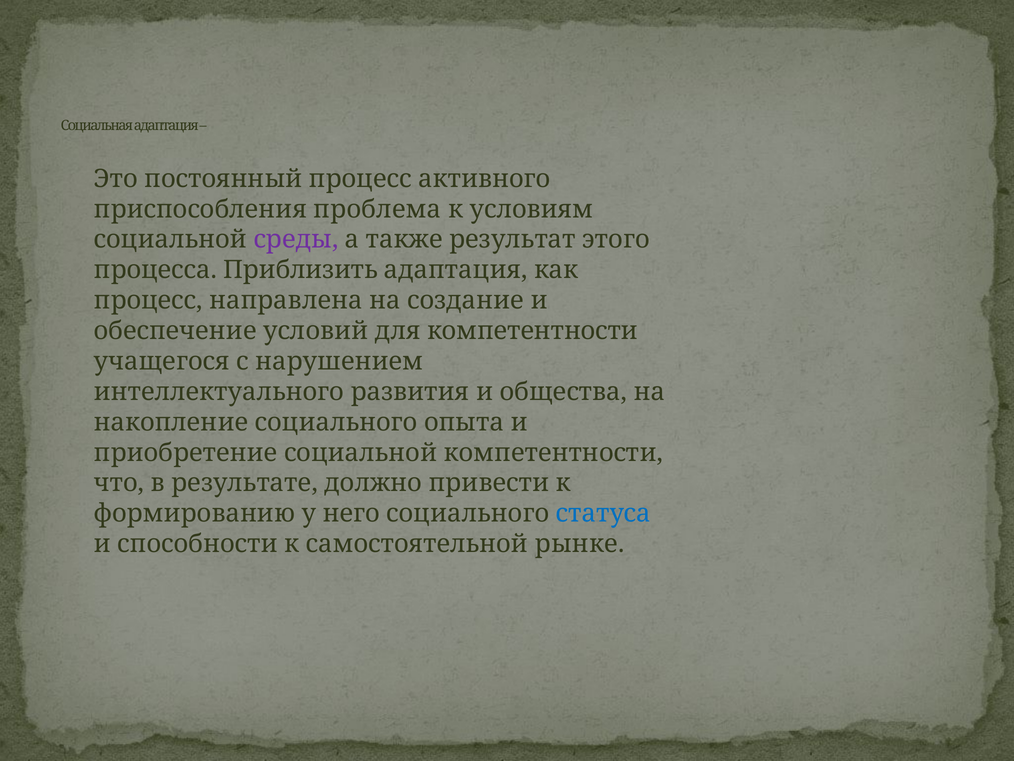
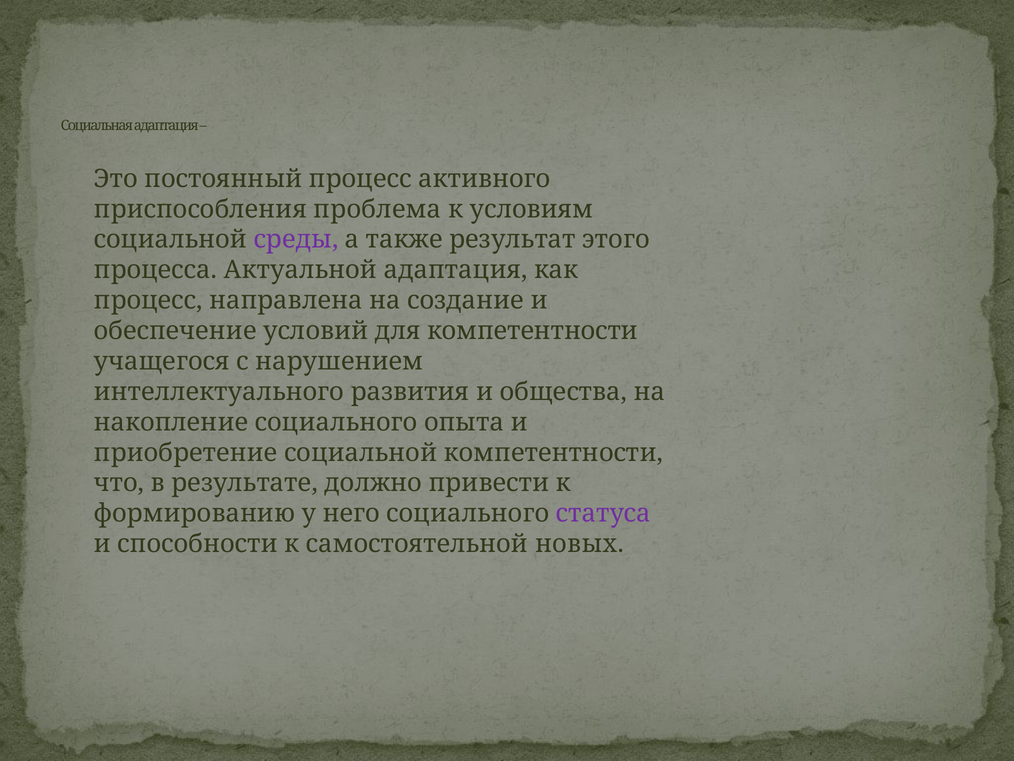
Приблизить: Приблизить -> Актуальной (300, 270)
статуса colour: blue -> purple (603, 513)
рынке: рынке -> новых (579, 544)
